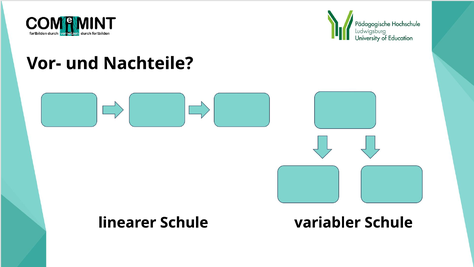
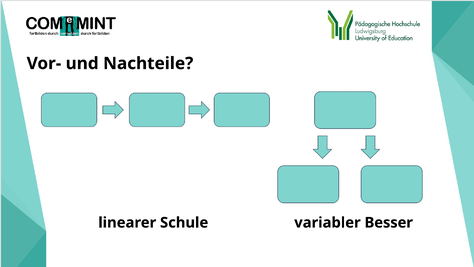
variabler Schule: Schule -> Besser (389, 222)
